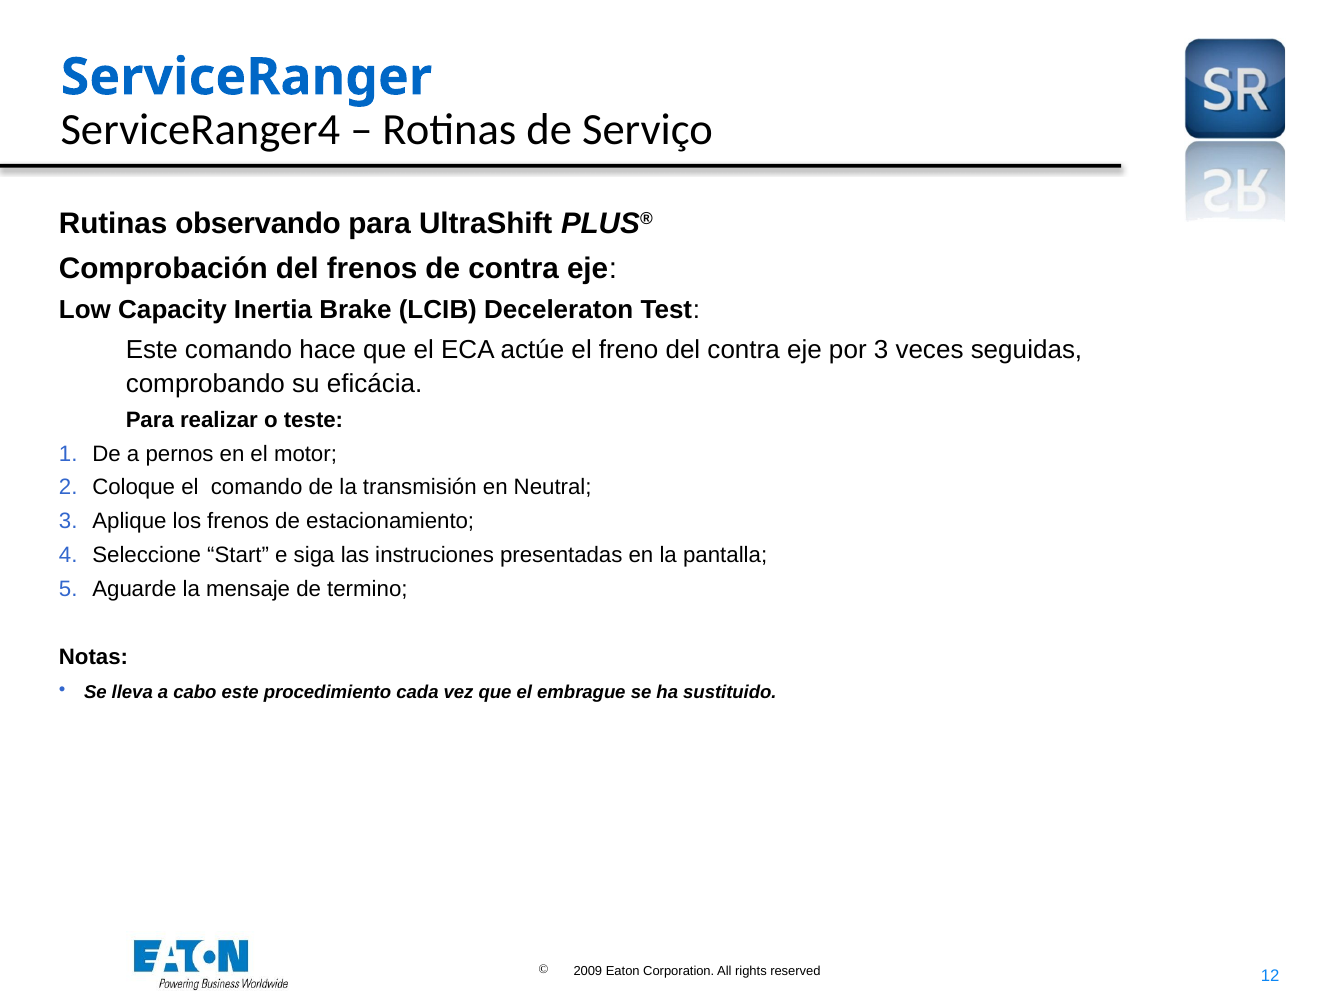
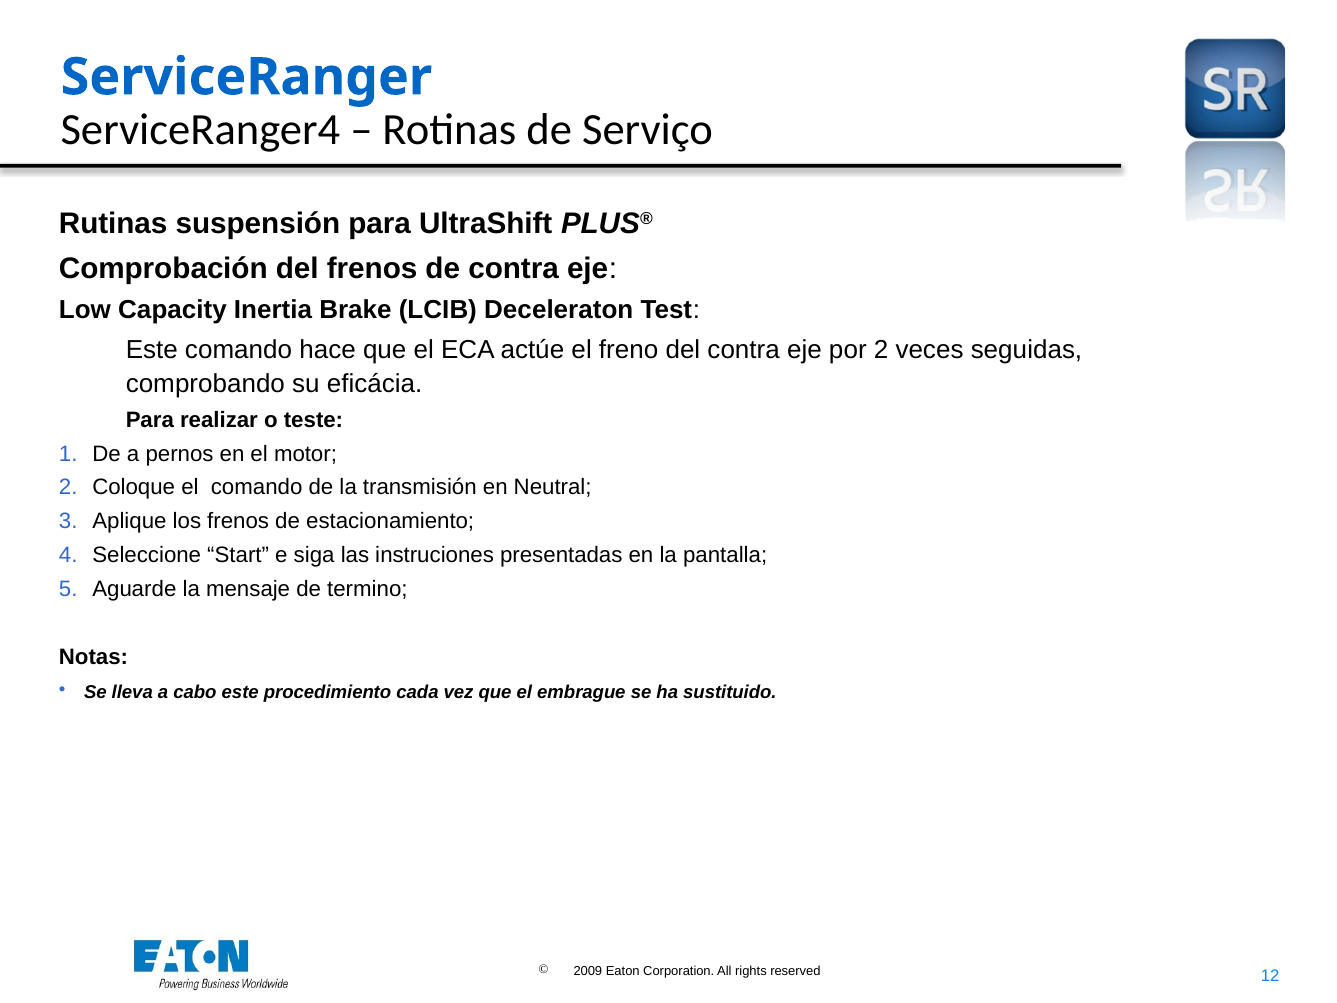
observando: observando -> suspensión (258, 223)
por 3: 3 -> 2 (881, 350)
